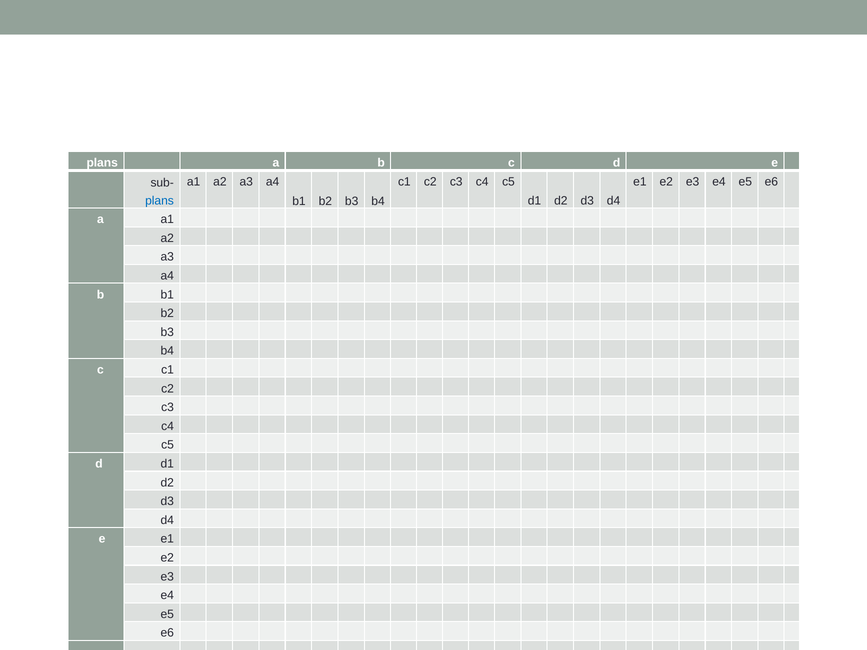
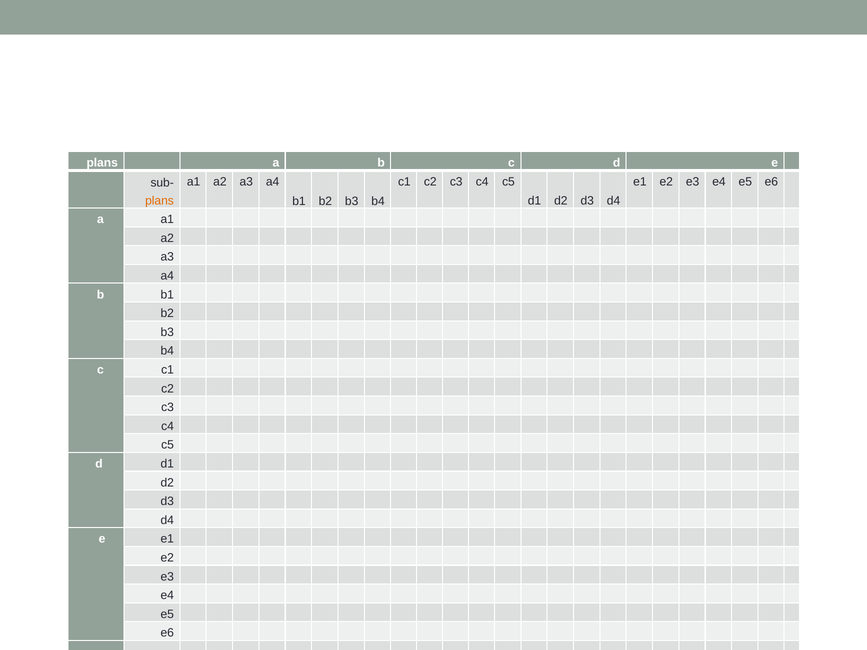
plans colour: blue -> orange (160, 201)
